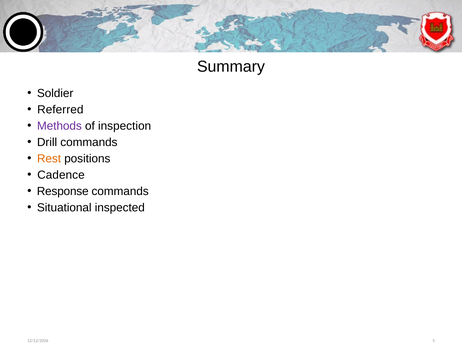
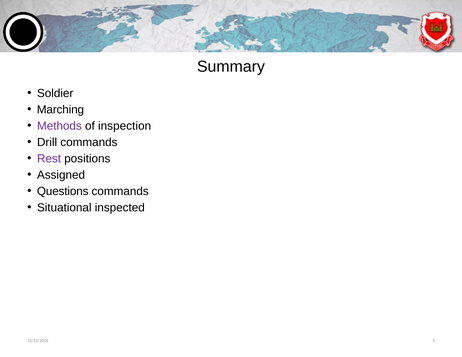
Referred: Referred -> Marching (60, 110)
Rest colour: orange -> purple (49, 159)
Cadence: Cadence -> Assigned (61, 175)
Response: Response -> Questions (63, 191)
